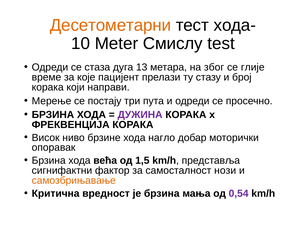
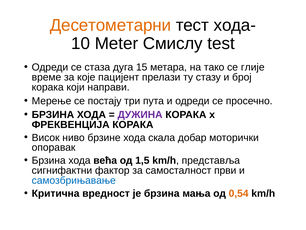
13: 13 -> 15 (142, 67)
због: због -> тако (214, 67)
нагло: нагло -> скала (162, 137)
нози: нози -> први (225, 170)
самозбрињавање colour: orange -> blue (74, 180)
0,54 colour: purple -> orange (239, 193)
